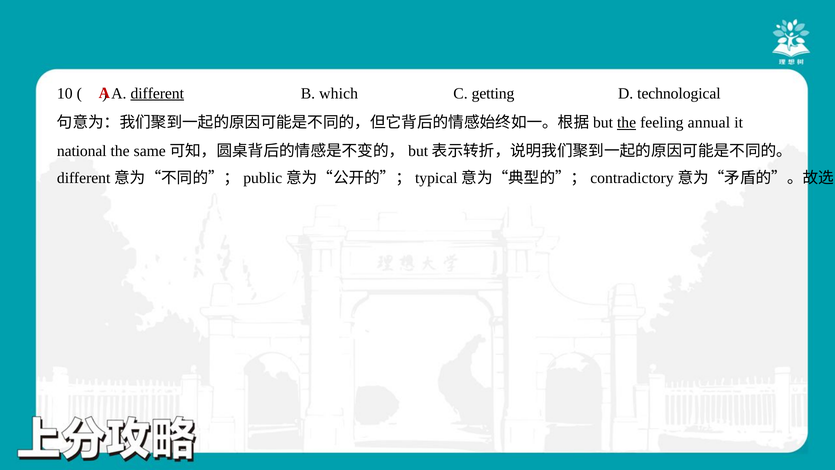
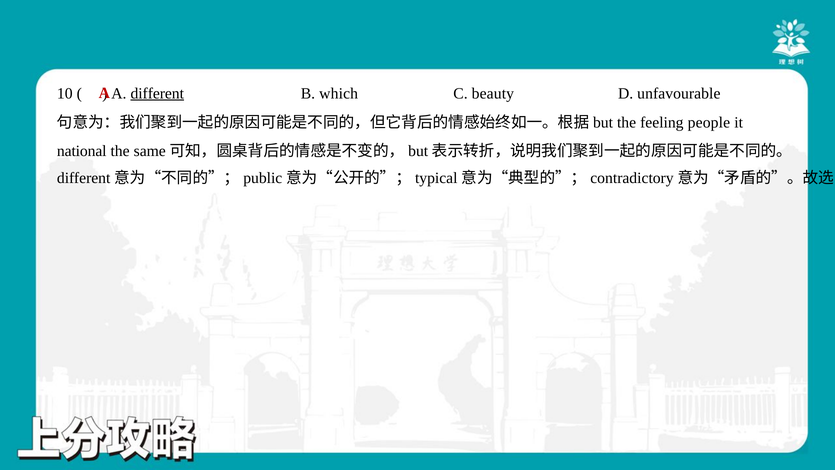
getting: getting -> beauty (493, 93)
technological: technological -> unfavourable (679, 93)
the underline: present -> none (627, 122)
annual: annual -> people (709, 122)
